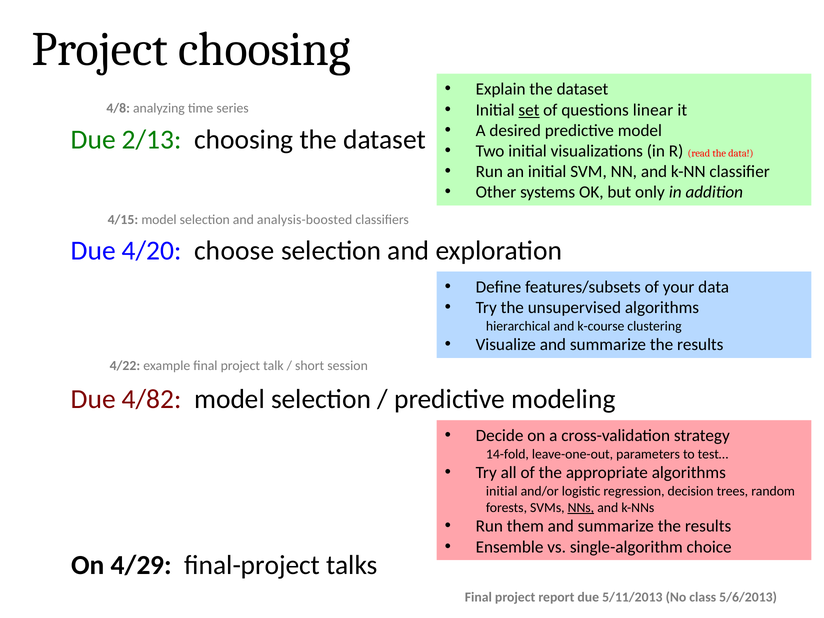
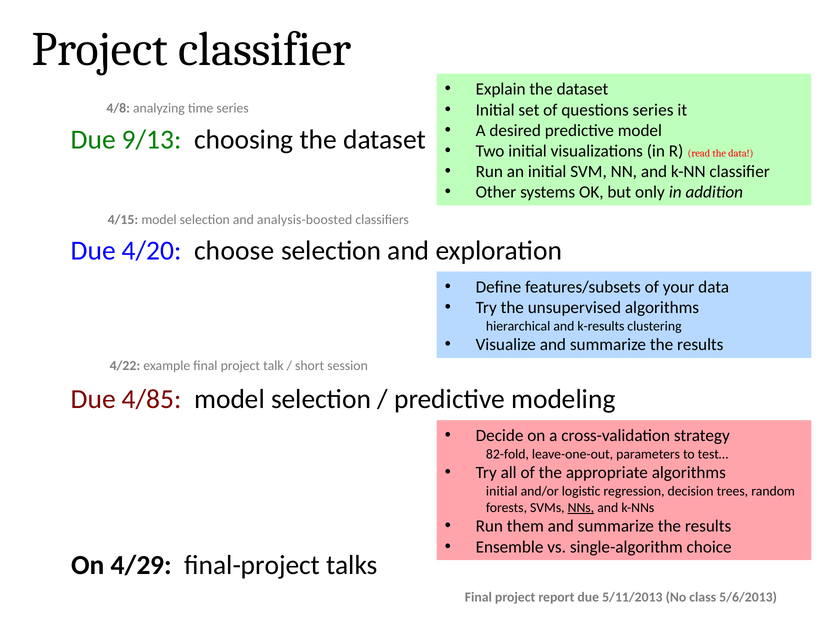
Project choosing: choosing -> classifier (265, 49)
set underline: present -> none (529, 110)
questions linear: linear -> series (653, 110)
2/13: 2/13 -> 9/13 (152, 140)
k-course: k-course -> k-results (601, 326)
4/82: 4/82 -> 4/85 (152, 399)
14-fold: 14-fold -> 82-fold (507, 454)
